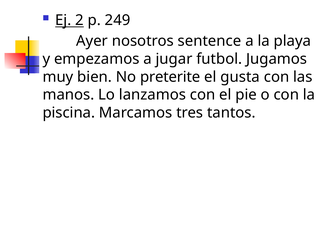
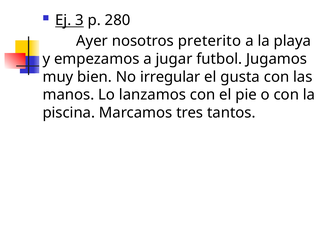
2: 2 -> 3 (79, 20)
249: 249 -> 280 (118, 20)
sentence: sentence -> preterito (209, 41)
preterite: preterite -> irregular (170, 77)
